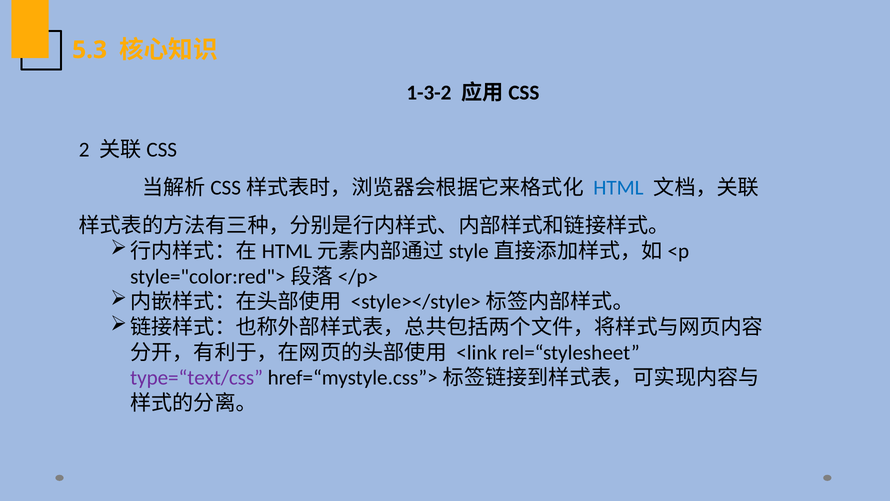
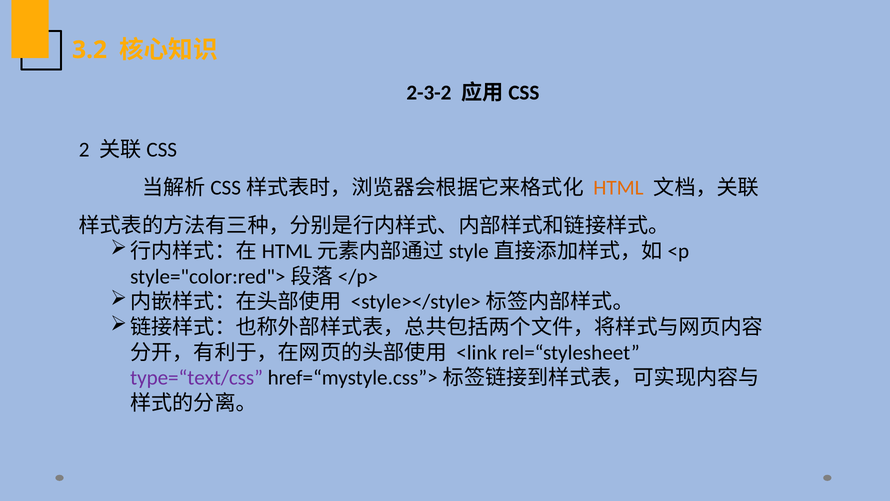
5.3: 5.3 -> 3.2 (90, 50)
1-3-2: 1-3-2 -> 2-3-2 (429, 93)
HTML colour: blue -> orange (618, 188)
